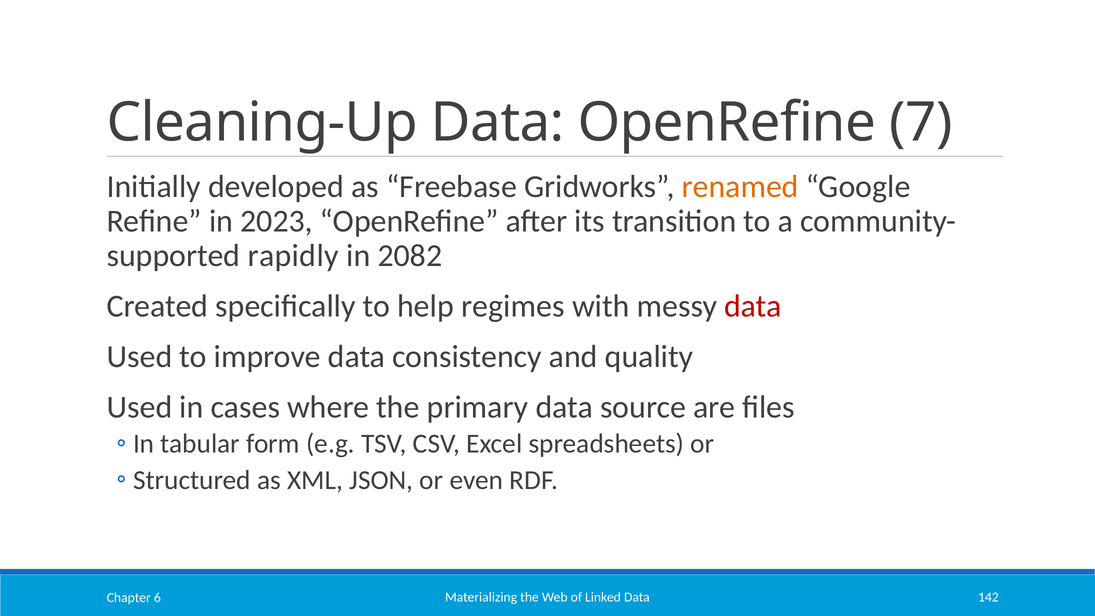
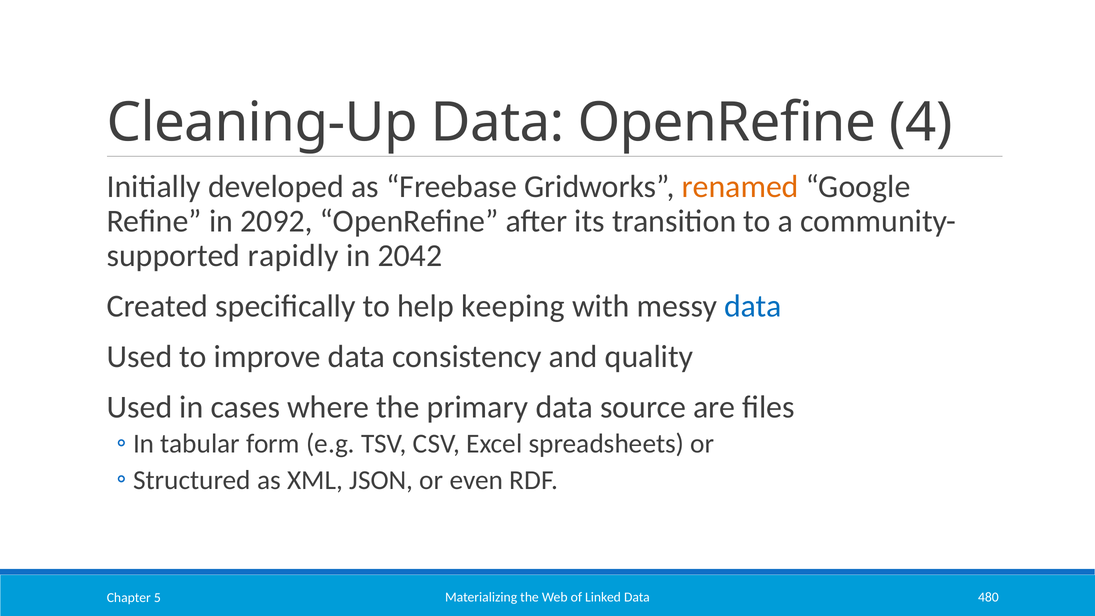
7: 7 -> 4 (921, 123)
2023: 2023 -> 2092 (277, 221)
2082: 2082 -> 2042 (410, 256)
regimes: regimes -> keeping (513, 306)
data colour: red -> blue (753, 306)
142: 142 -> 480 (988, 597)
6: 6 -> 5 (157, 597)
